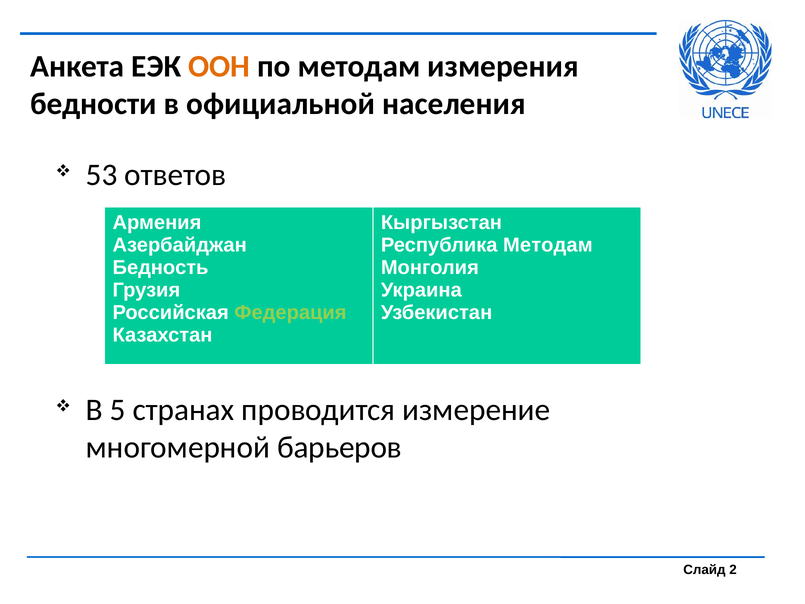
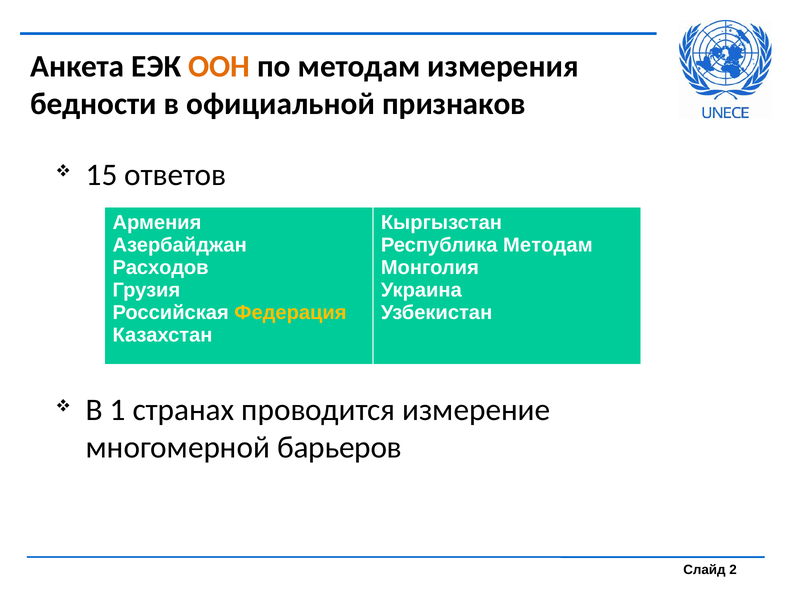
населения: населения -> признаков (454, 104)
53: 53 -> 15 (102, 175)
Бедность: Бедность -> Расходов (161, 268)
Федерация colour: light green -> yellow (290, 313)
5: 5 -> 1 (118, 410)
